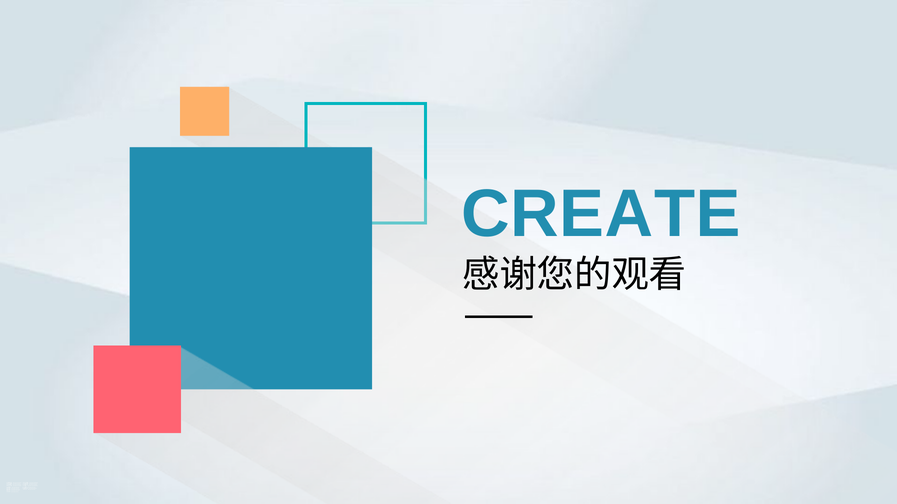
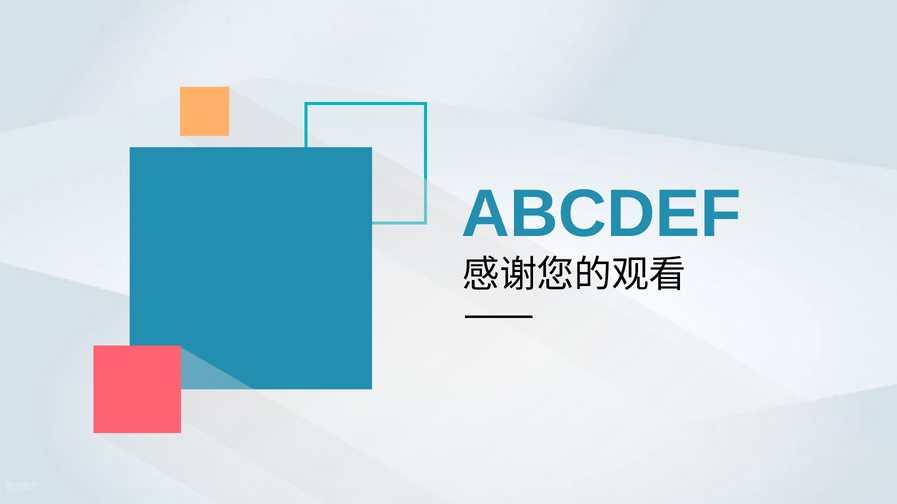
CREATE: CREATE -> ABCDEF (601, 214)
